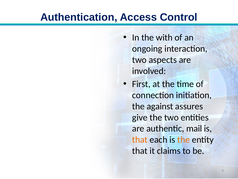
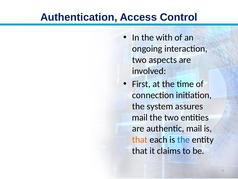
against: against -> system (160, 106)
give: give -> mail (140, 117)
the colour: orange -> blue (184, 139)
